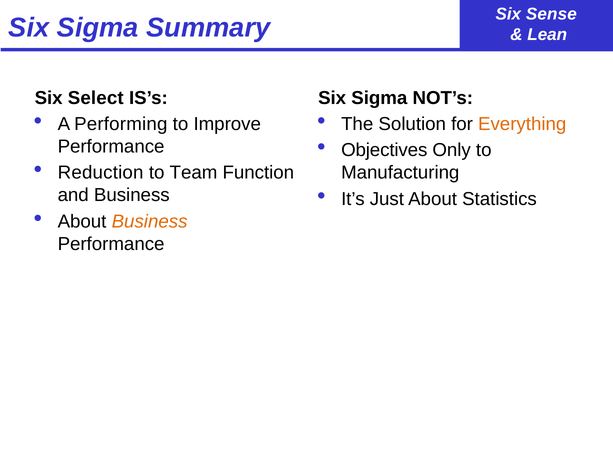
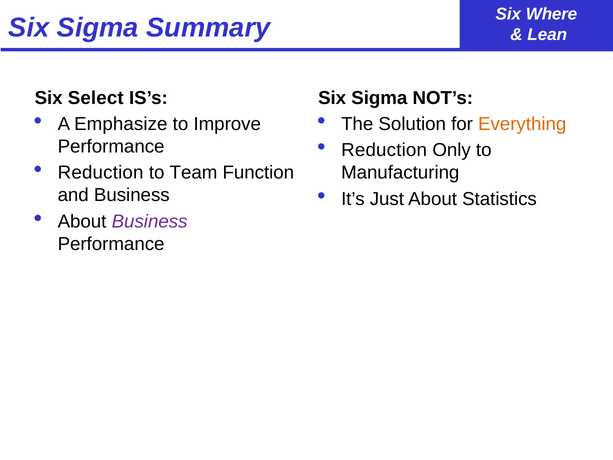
Sense: Sense -> Where (552, 14)
Performing: Performing -> Emphasize (121, 124)
Objectives: Objectives -> Reduction (384, 150)
Business colour: orange -> purple (150, 221)
